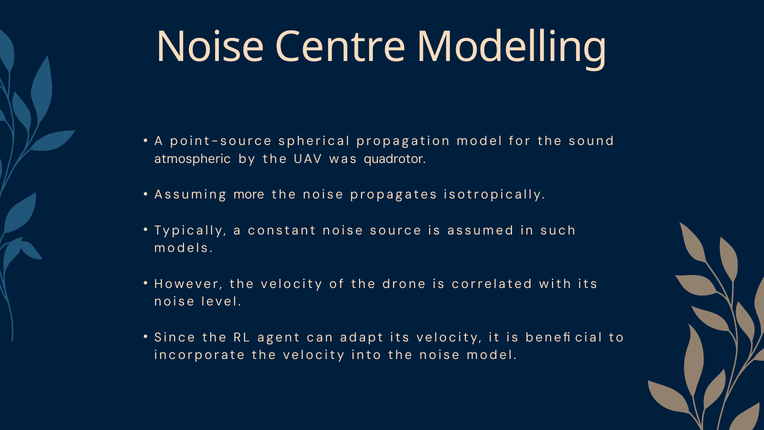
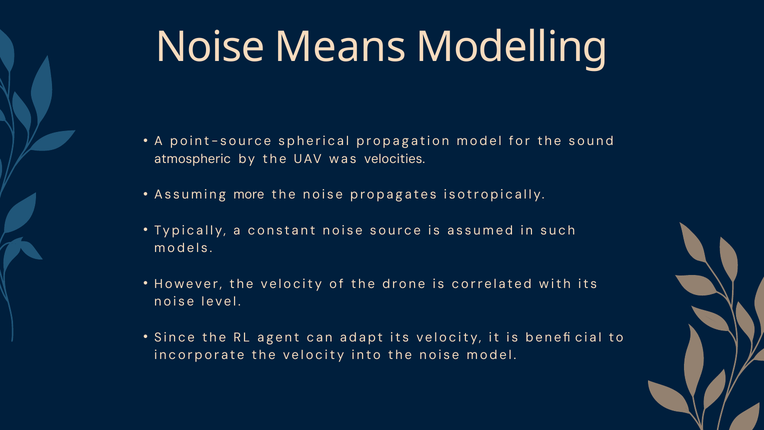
Centre: Centre -> Means (341, 47)
quadrotor: quadrotor -> velocities (395, 159)
